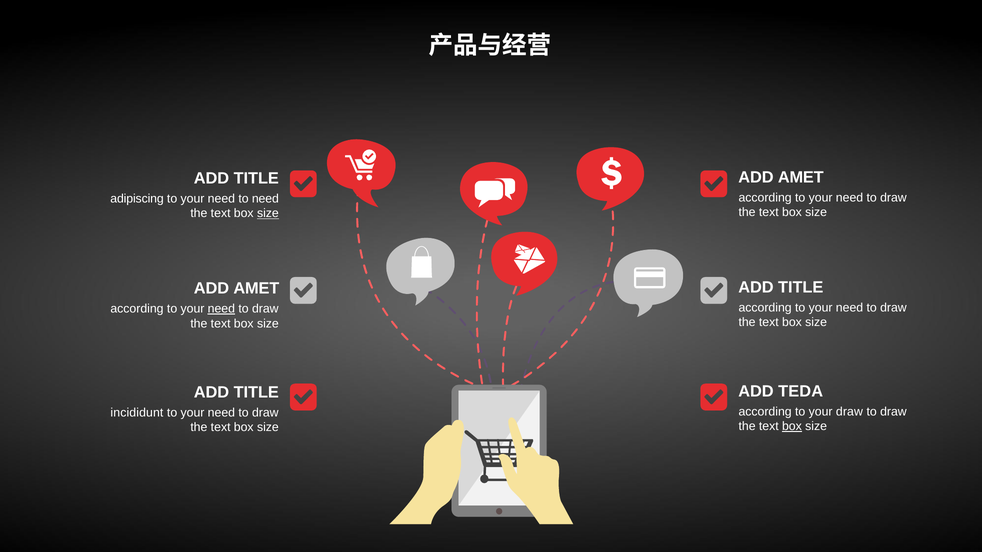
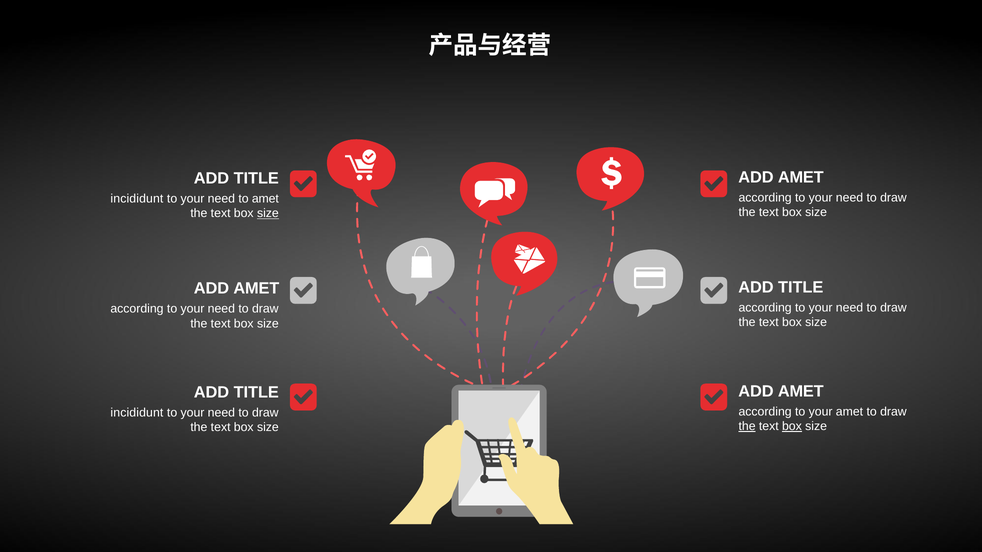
adipiscing: adipiscing -> incididunt (137, 199)
to need: need -> amet (265, 199)
need underline: present -> none (221, 309)
TEDA: TEDA -> AMET (801, 392)
your draw: draw -> amet (849, 412)
the underline: none -> present (747, 427)
